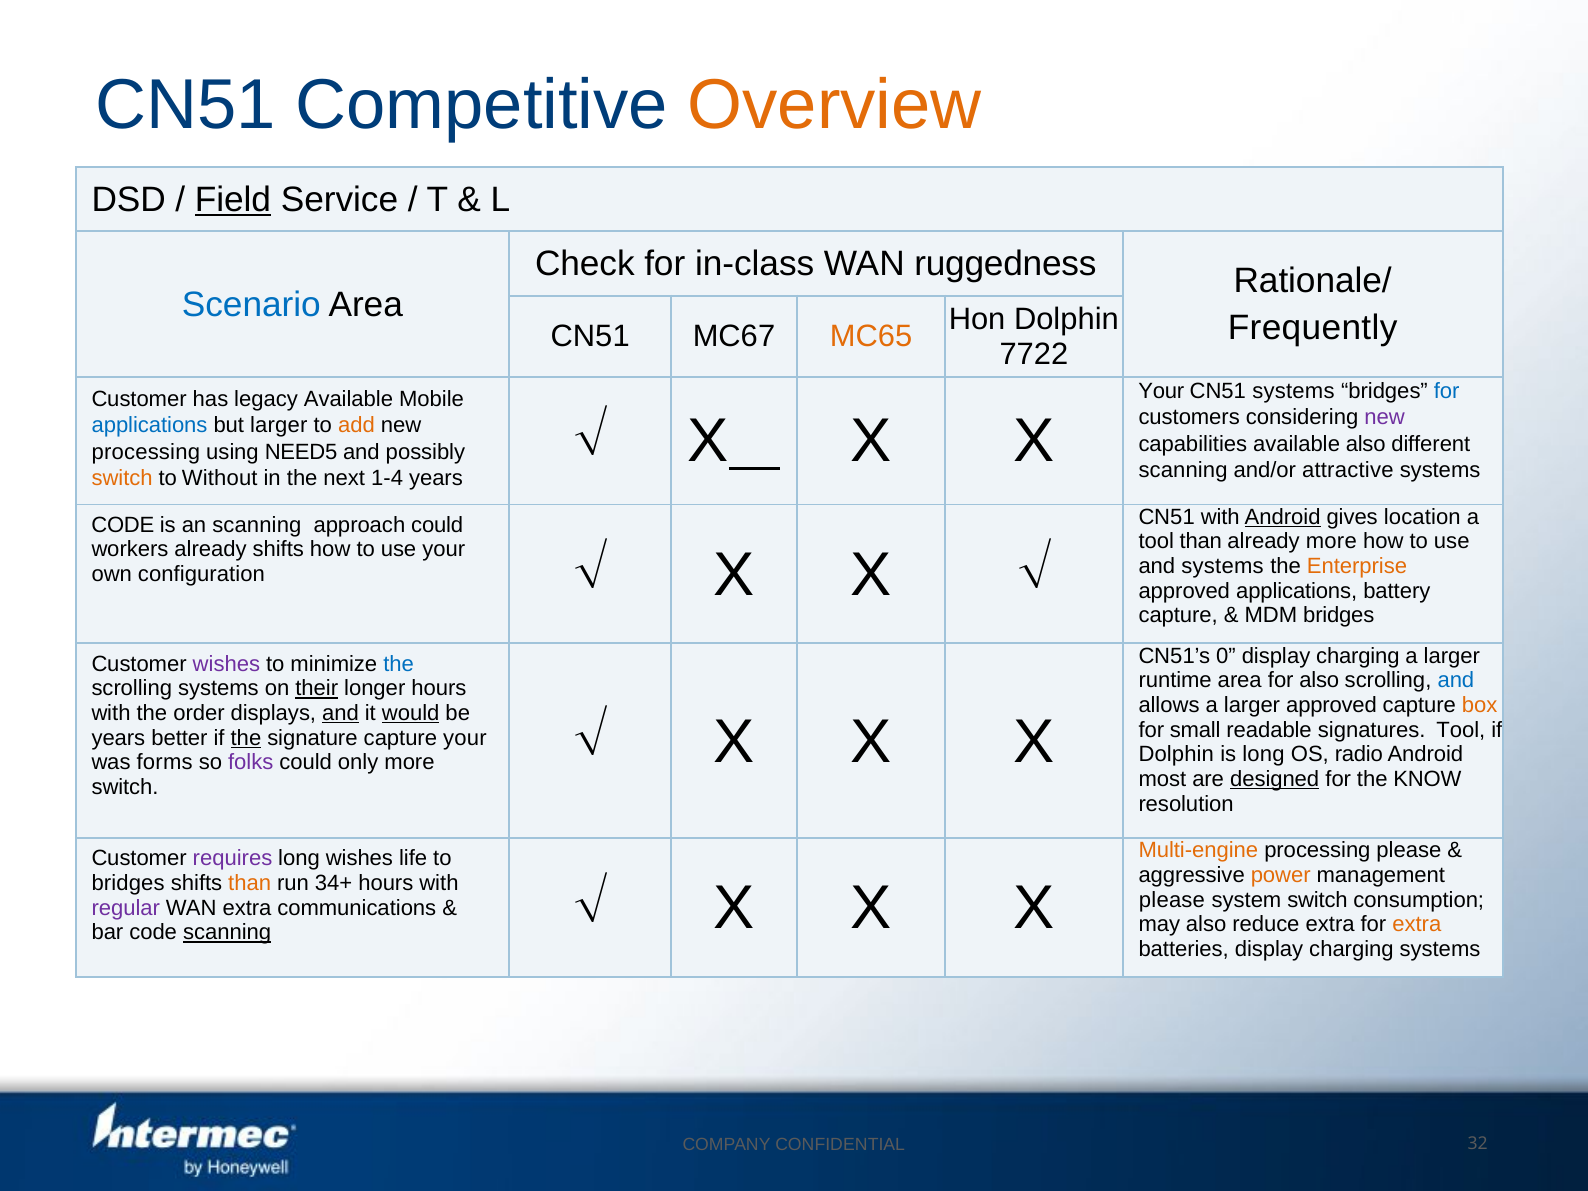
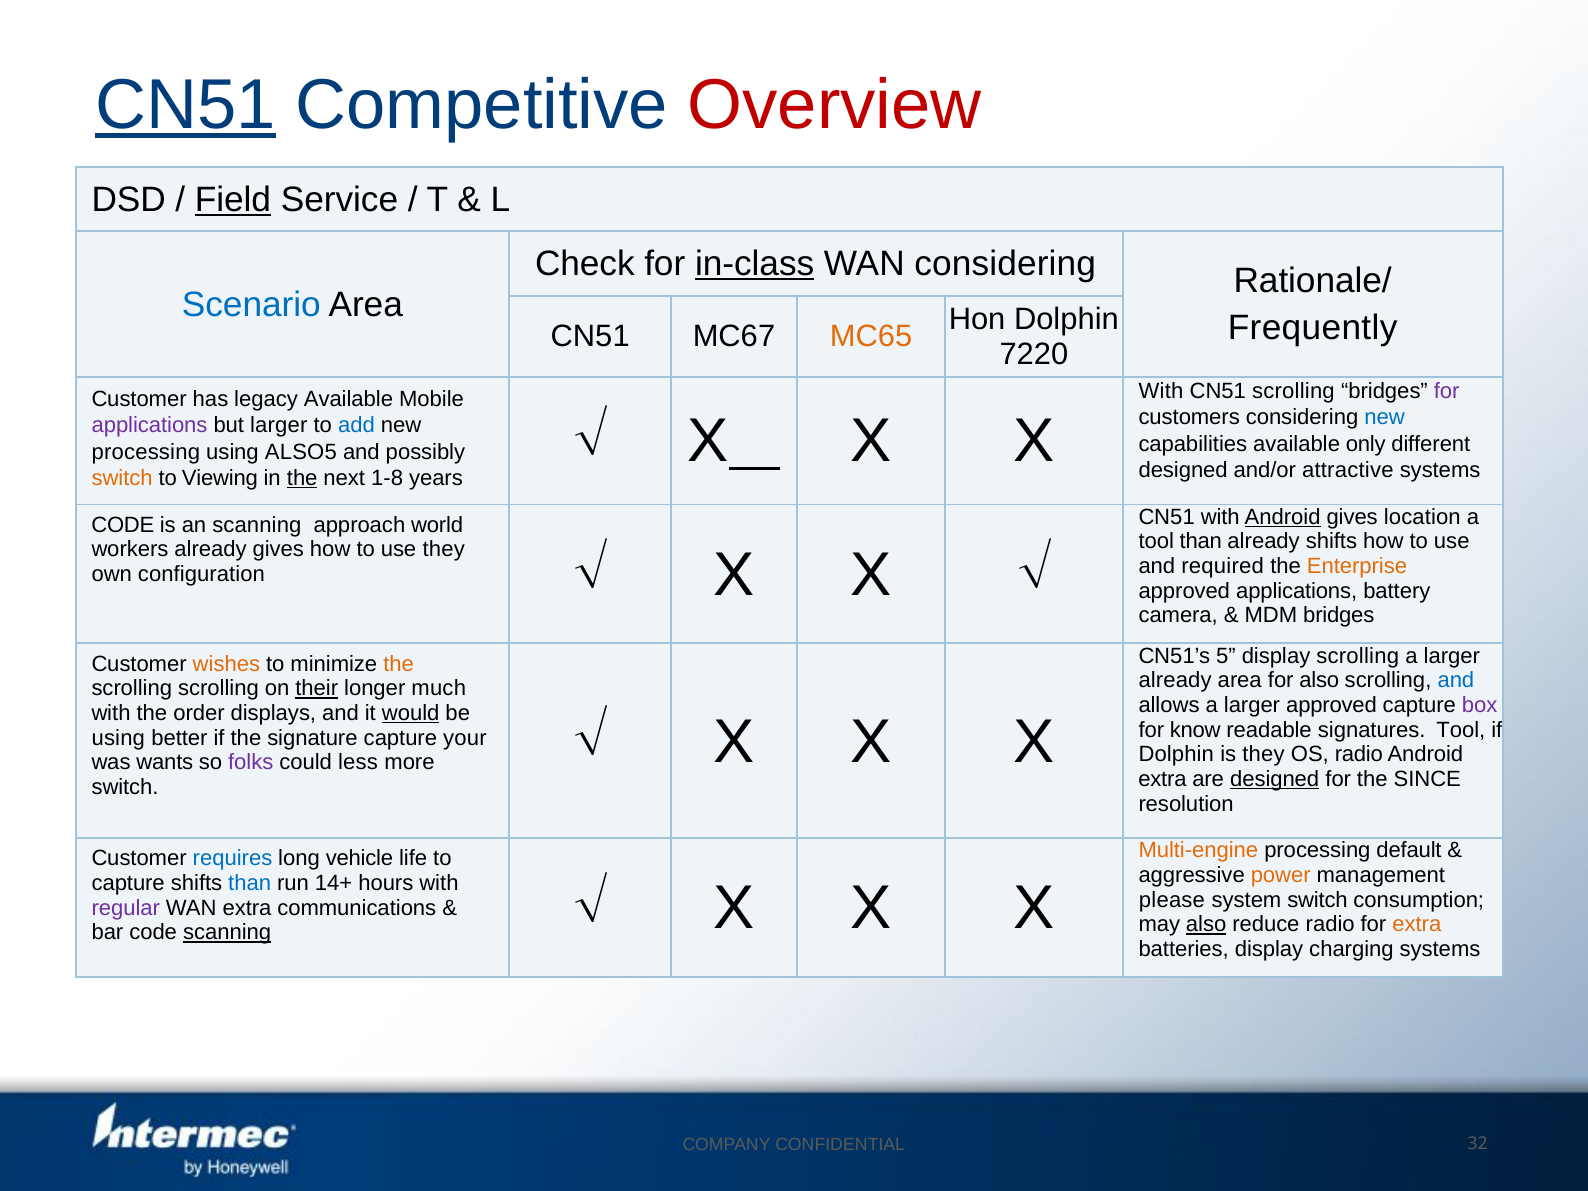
CN51 underline: none -> present (186, 105)
Overview colour: orange -> red (835, 105)
in-class underline: none -> present (755, 264)
WAN ruggedness: ruggedness -> considering (1005, 264)
7722: 7722 -> 7220 (1034, 354)
Your: Your -> With (1161, 391)
CN51 systems: systems -> scrolling (1293, 391)
for colour: blue -> purple (1447, 391)
new colour: purple -> blue (1385, 417)
applications colour: blue -> purple (150, 425)
add colour: orange -> blue (357, 425)
available also: also -> only (1366, 444)
NEED5: NEED5 -> ALSO5 (301, 452)
scanning: scanning -> designed (1183, 470)
Without: Without -> Viewing (220, 478)
the underline: none -> present (302, 478)
1-4: 1-4 -> 1-8 (387, 478)
approach could: could -> world (437, 525)
already more: more -> shifts (1331, 542)
already shifts: shifts -> gives (278, 550)
use your: your -> they (444, 550)
and systems: systems -> required (1223, 566)
capture: capture -> camera (1178, 616)
0: 0 -> 5 (1226, 656)
charging: charging -> scrolling (1358, 656)
wishes colour: purple -> orange (226, 664)
the colour: blue -> orange (399, 664)
runtime: runtime -> already (1175, 681)
scrolling systems: systems -> scrolling (218, 689)
longer hours: hours -> much (439, 689)
box colour: orange -> purple (1480, 705)
and underline: present -> none (340, 713)
small: small -> know (1195, 730)
years: years -> using (118, 738)
the underline: present -> none (246, 738)
is long: long -> they (1263, 755)
forms: forms -> wants (165, 762)
only: only -> less (358, 762)
most: most -> extra (1162, 779)
KNOW: KNOW -> SINCE (1427, 779)
processing please: please -> default (1409, 851)
requires colour: purple -> blue (232, 858)
long wishes: wishes -> vehicle (359, 858)
bridges: bridges -> capture (128, 883)
than colour: orange -> blue (250, 883)
34+: 34+ -> 14+ (334, 883)
also underline: none -> present (1206, 924)
reduce extra: extra -> radio (1330, 924)
